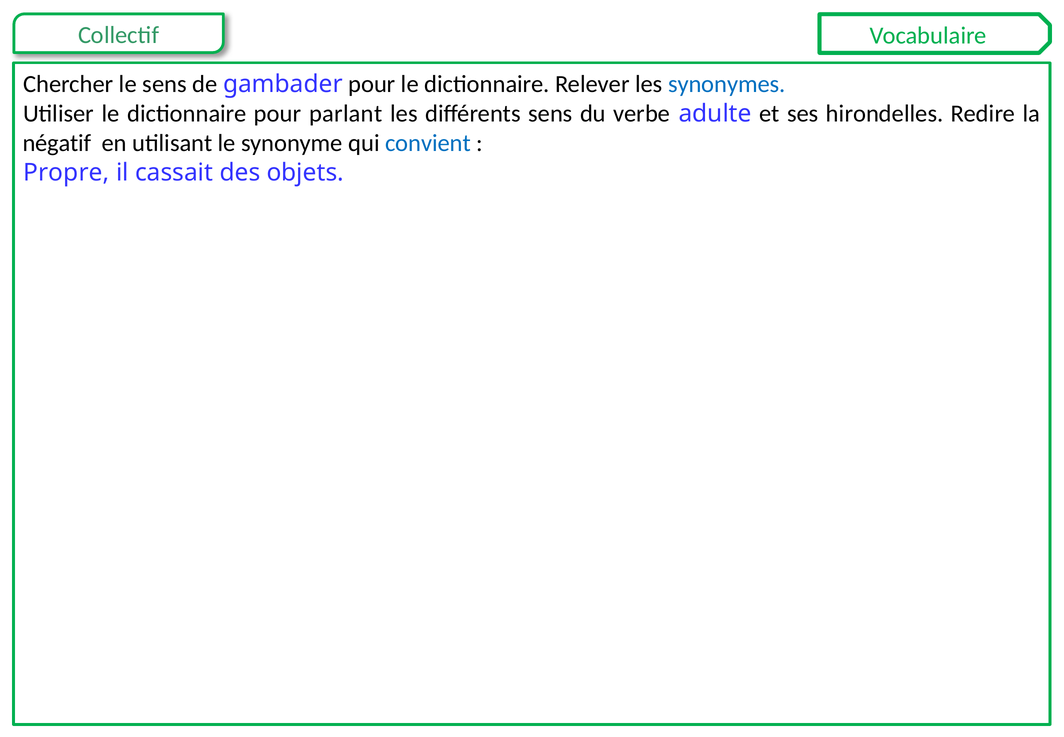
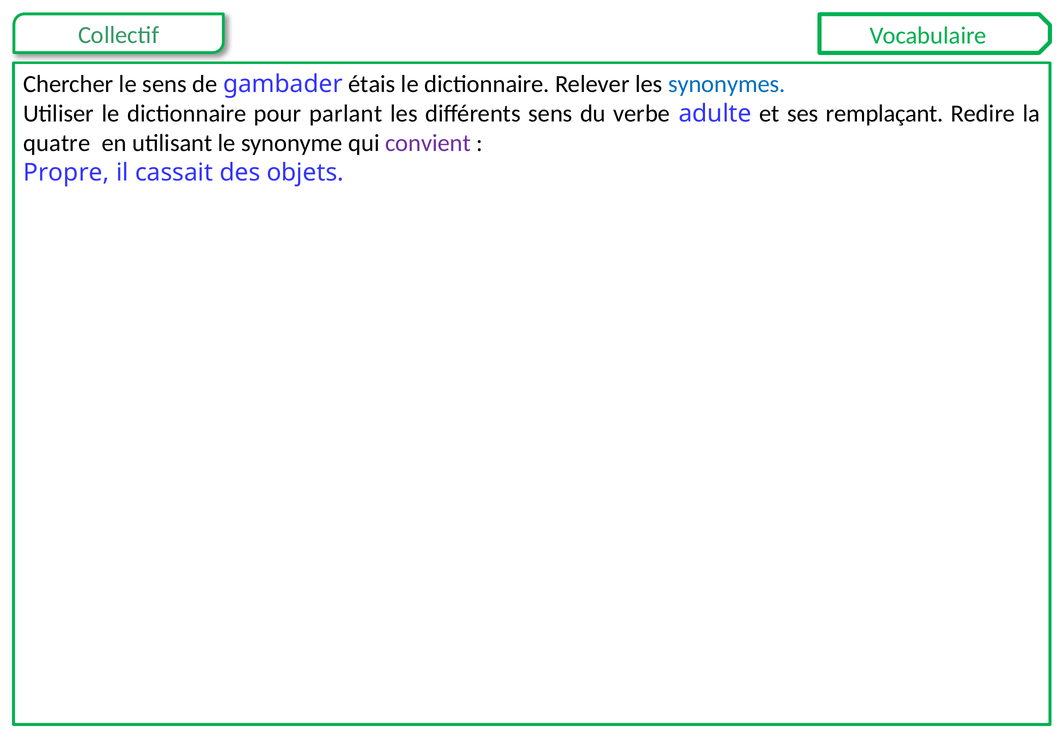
gambader pour: pour -> étais (372, 84)
hirondelles: hirondelles -> remplaçant (885, 114)
négatif: négatif -> quatre (57, 143)
convient colour: blue -> purple (428, 143)
